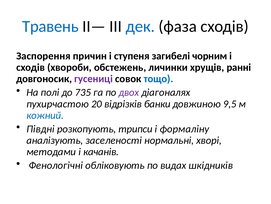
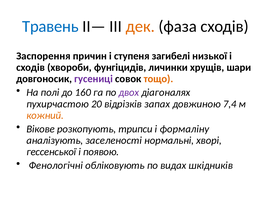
дек colour: blue -> orange (140, 26)
чорним: чорним -> низької (210, 56)
обстежень: обстежень -> фунгіцидів (120, 67)
ранні: ранні -> шари (239, 67)
тощо colour: blue -> orange (158, 79)
735: 735 -> 160 (83, 92)
банки: банки -> запах (157, 104)
9,5: 9,5 -> 7,4 (230, 104)
кожний colour: blue -> orange (45, 115)
Півдні: Півдні -> Вікове (41, 128)
методами: методами -> гессенської (51, 151)
качанів: качанів -> появою (101, 151)
